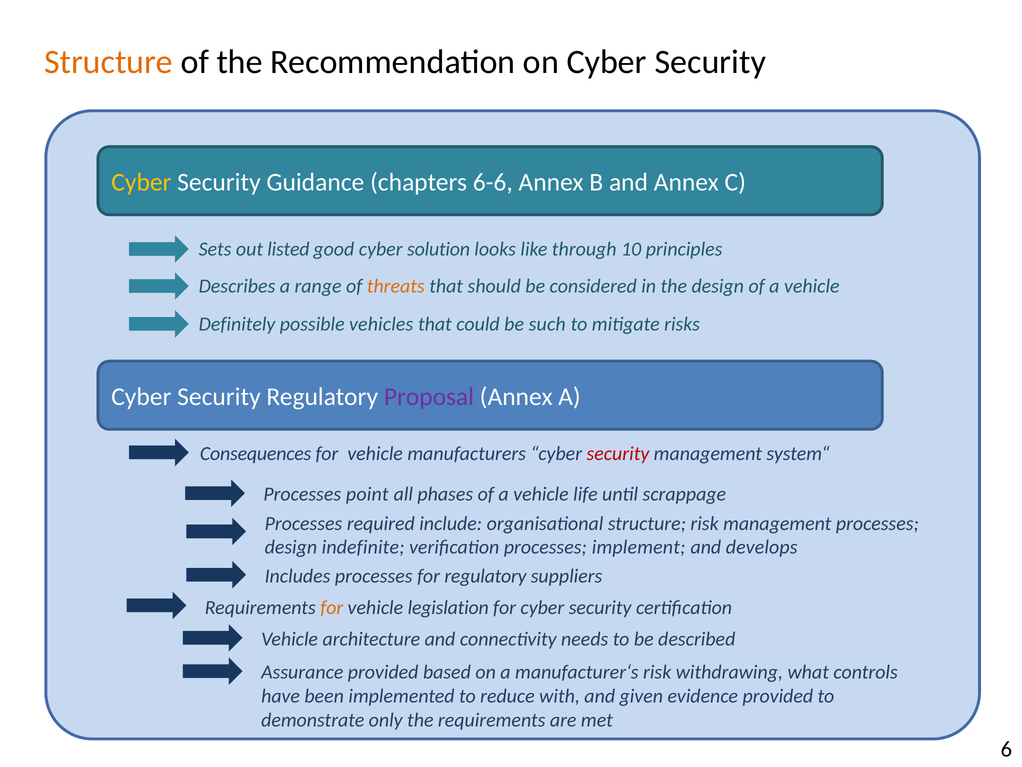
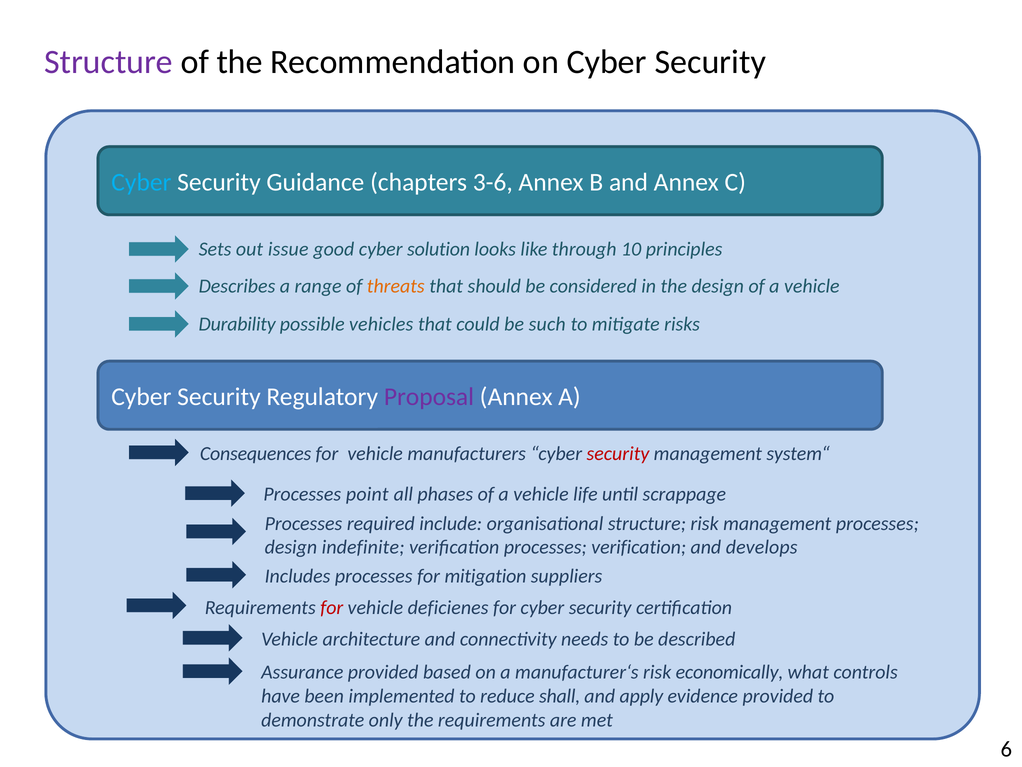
Structure colour: orange -> purple (109, 62)
Cyber colour: yellow -> light blue (141, 182)
6-6: 6-6 -> 3-6 (493, 182)
listed: listed -> issue (288, 249)
Definitely: Definitely -> Durability (237, 324)
processes implement: implement -> verification (639, 547)
for regulatory: regulatory -> mitigation (485, 576)
for colour: orange -> red (332, 607)
legislation: legislation -> deficienes (448, 607)
withdrawing: withdrawing -> economically (729, 672)
with: with -> shall (560, 696)
given: given -> apply (641, 696)
